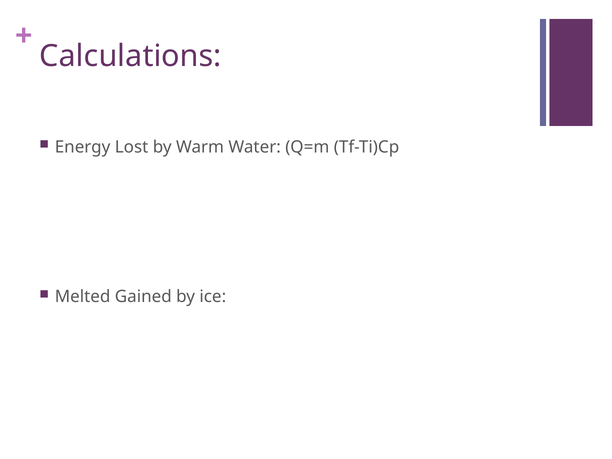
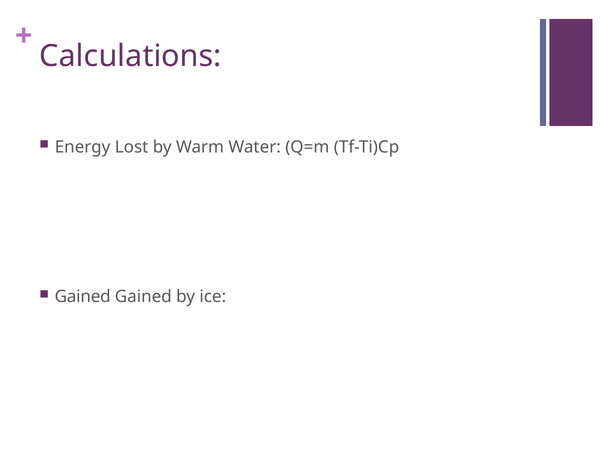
Melted: Melted -> Gained (83, 297)
